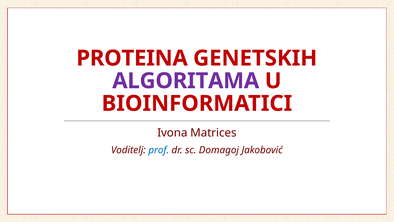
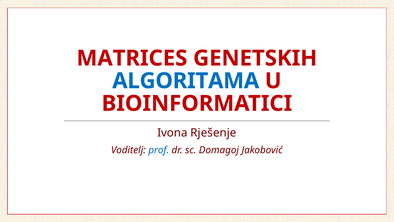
PROTEINA: PROTEINA -> MATRICES (132, 58)
ALGORITAMA colour: purple -> blue (186, 81)
Matrices: Matrices -> Rješenje (213, 133)
